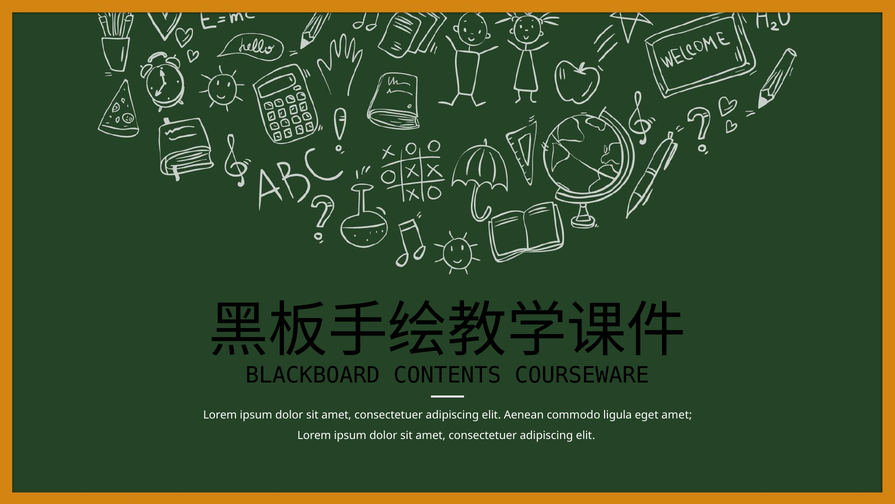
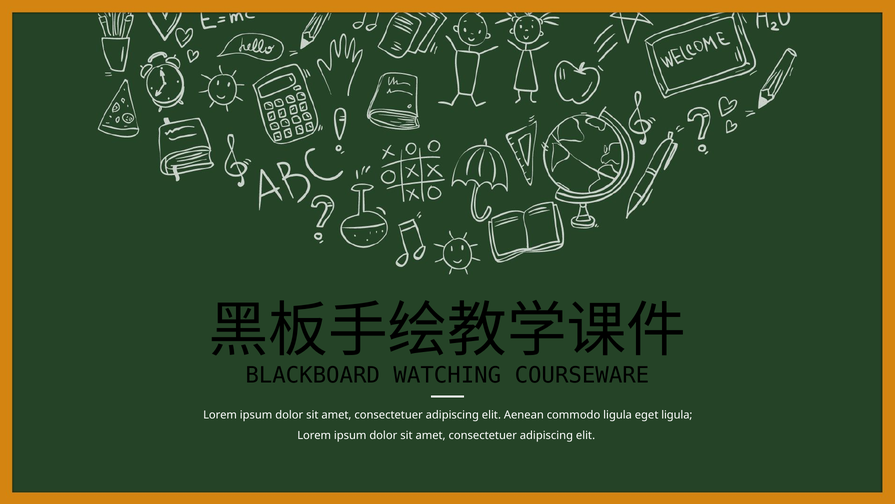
CONTENTS: CONTENTS -> WATCHING (447, 375)
eget amet: amet -> ligula (677, 415)
